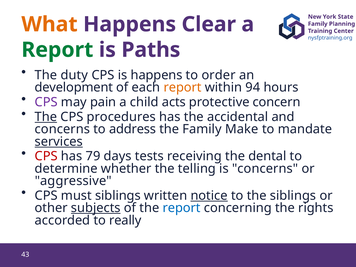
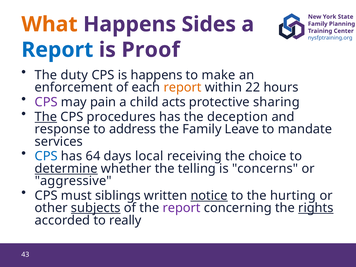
Clear: Clear -> Sides (209, 24)
Report colour: green -> blue (57, 50)
Paths: Paths -> Proof (151, 50)
order: order -> make (219, 75)
development: development -> enforcement (74, 87)
94: 94 -> 22 (253, 87)
concern: concern -> sharing (276, 102)
accidental: accidental -> deception (238, 117)
concerns: concerns -> response (62, 129)
Make: Make -> Leave (242, 129)
services underline: present -> none (59, 142)
CPS colour: red -> blue (46, 156)
79: 79 -> 64 (93, 156)
tests: tests -> local (149, 156)
dental: dental -> choice (267, 156)
determine underline: none -> present (66, 169)
the siblings: siblings -> hurting (293, 196)
report colour: blue -> purple (182, 208)
rights underline: none -> present (316, 208)
